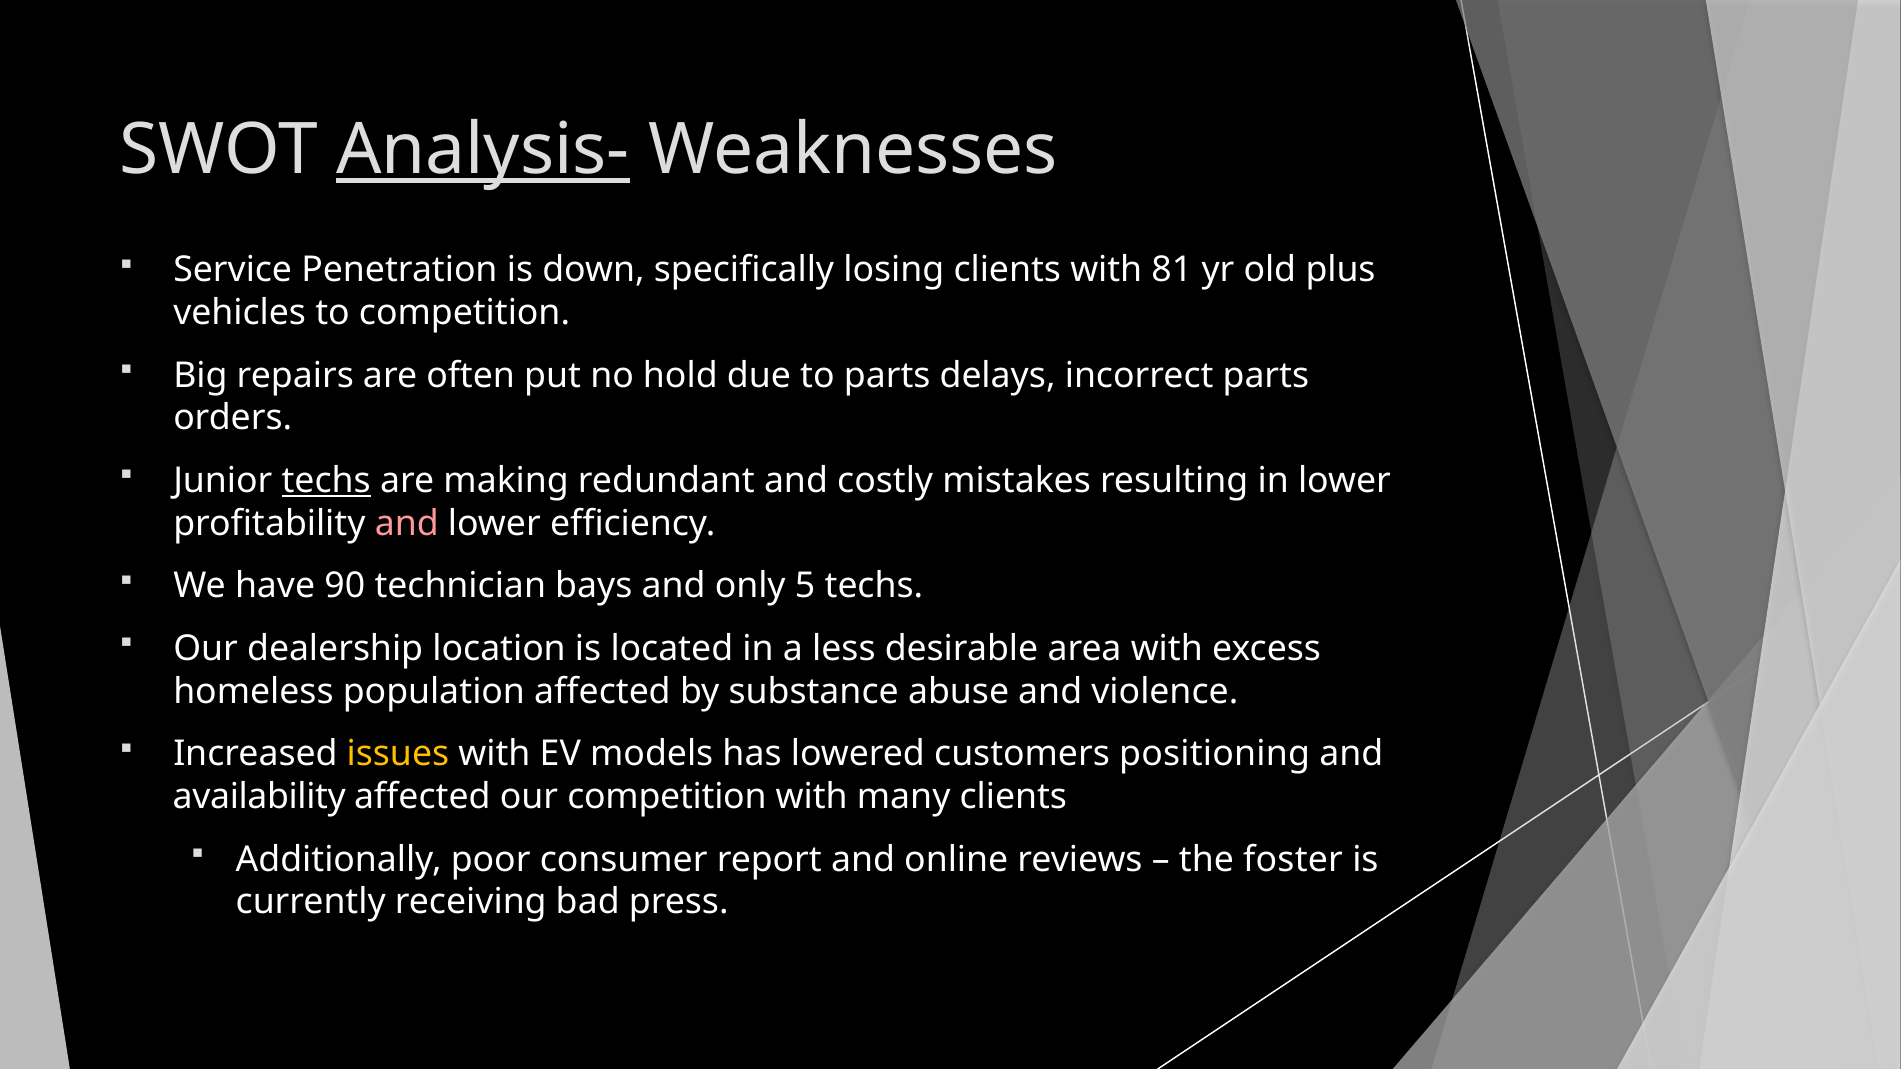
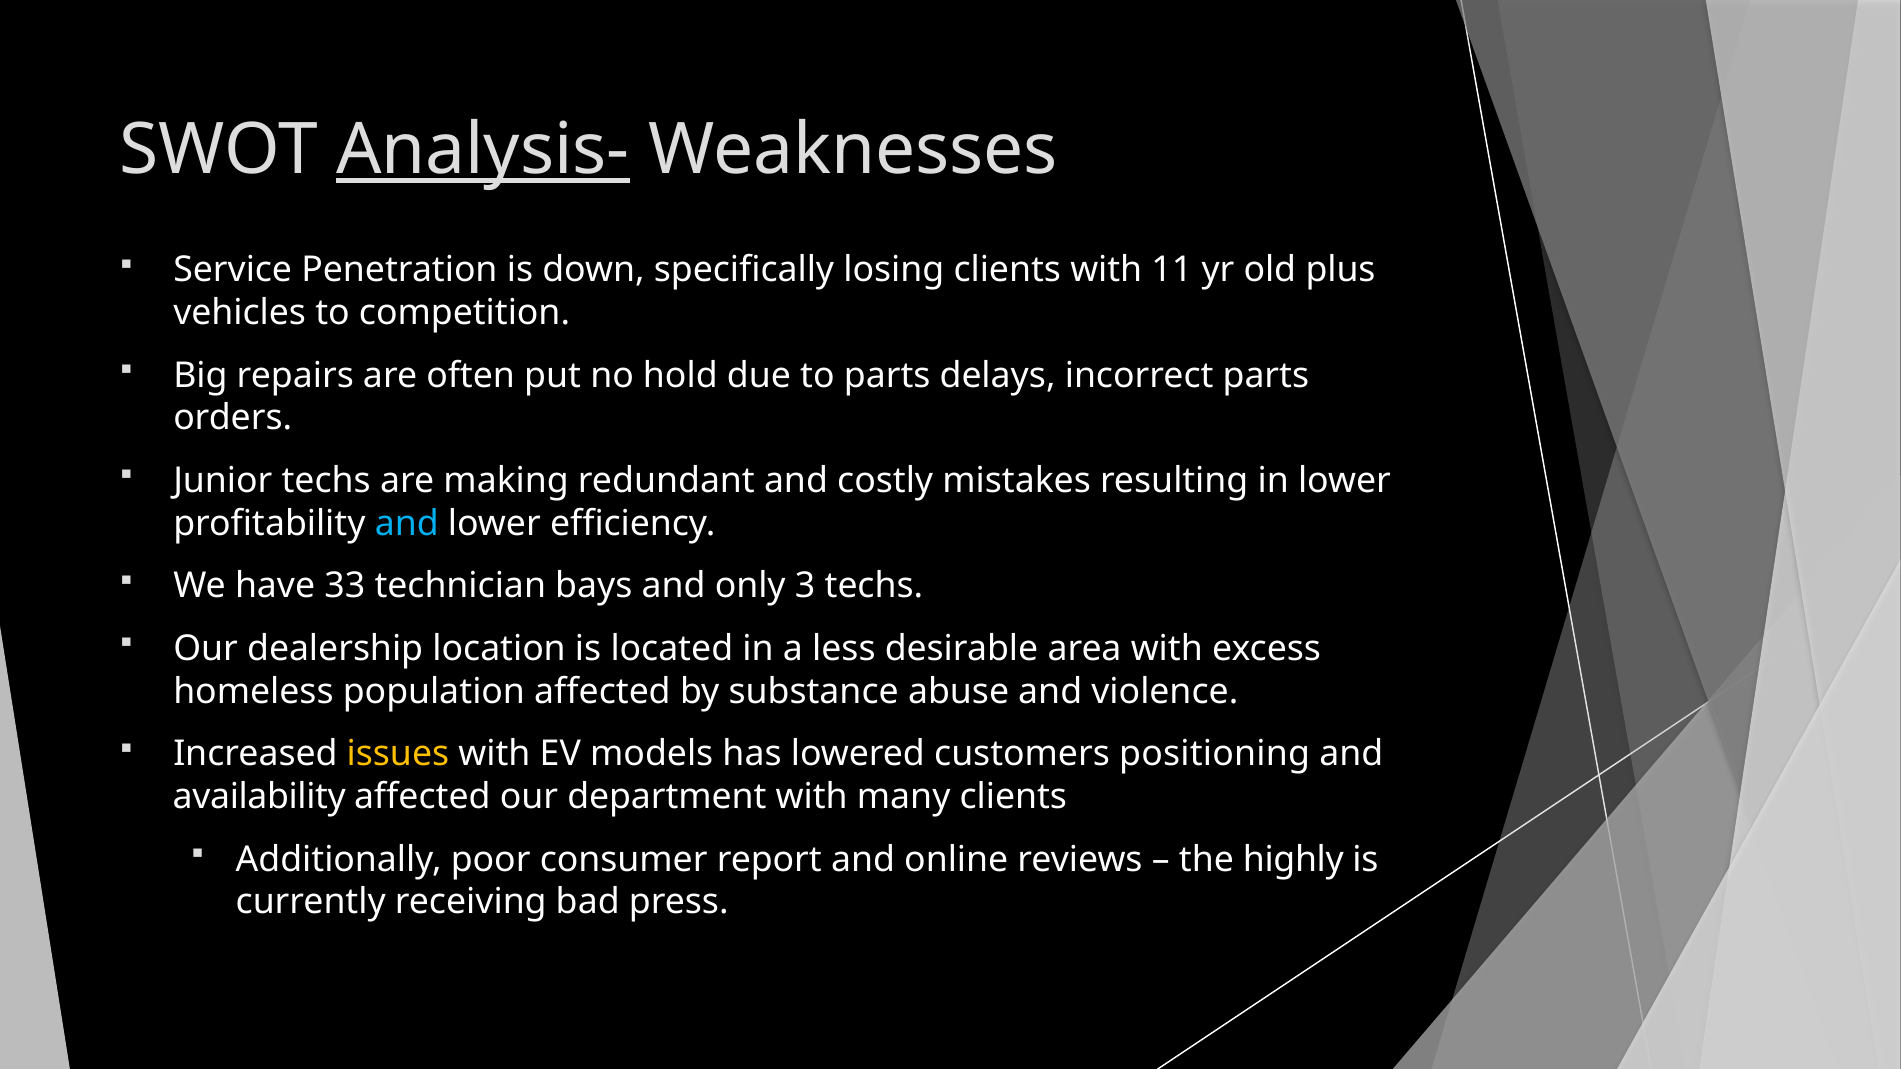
81: 81 -> 11 (1172, 270)
techs underline: present -> none (326, 481)
and colour: pink -> light blue (407, 524)
90: 90 -> 33 (345, 586)
5: 5 -> 3 (805, 586)
our competition: competition -> department (667, 797)
foster: foster -> highly (1293, 860)
